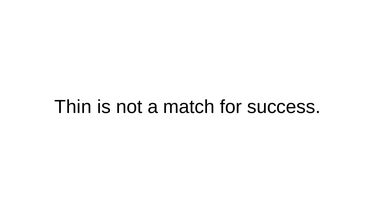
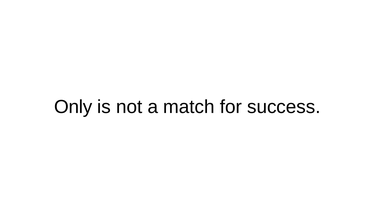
Thin: Thin -> Only (73, 107)
